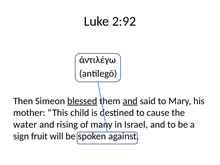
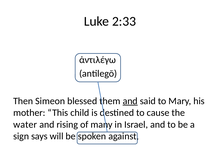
2:92: 2:92 -> 2:33 (124, 21)
blessed underline: present -> none (82, 101)
fruit: fruit -> says (39, 136)
